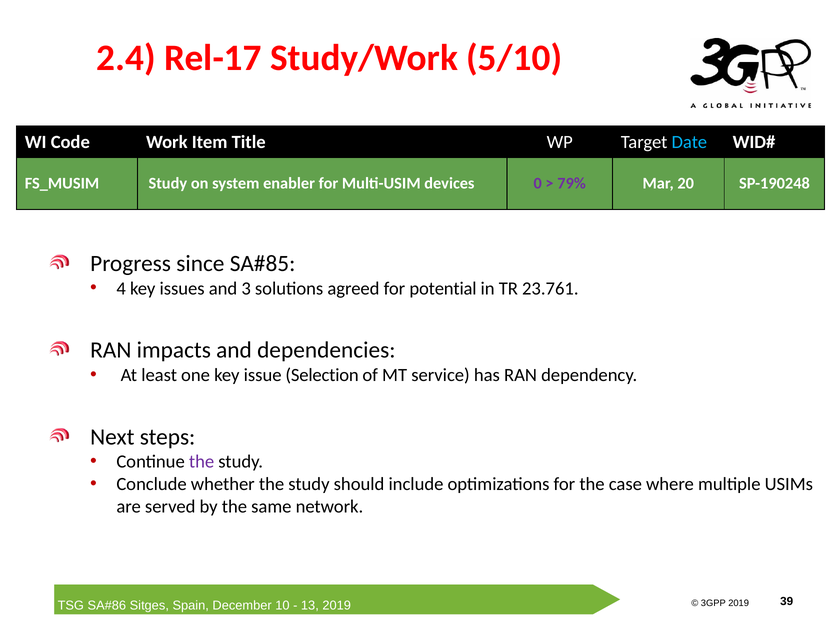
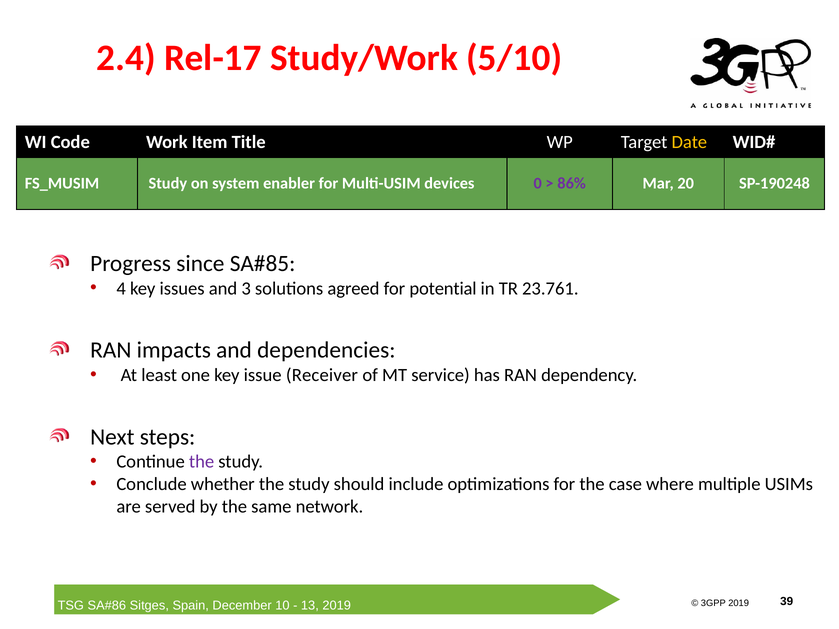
Date colour: light blue -> yellow (689, 142)
79%: 79% -> 86% (572, 184)
Selection: Selection -> Receiver (322, 375)
